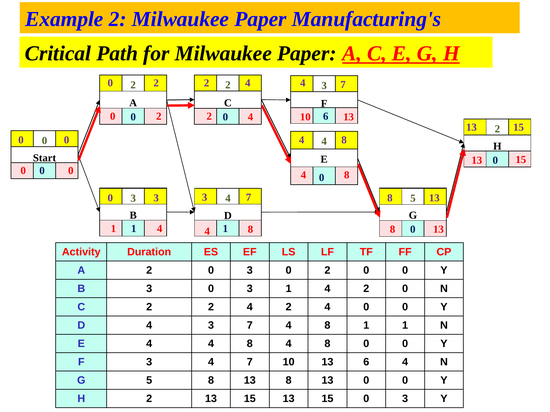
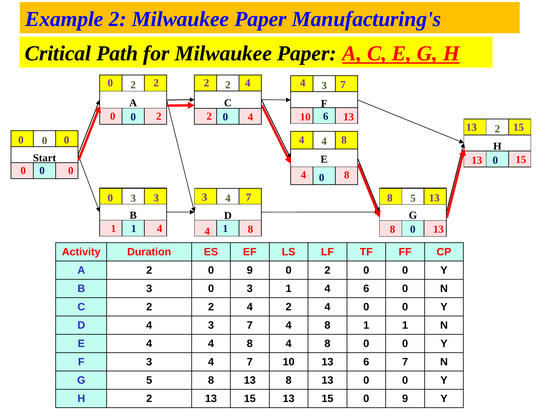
2 0 3: 3 -> 9 (250, 271)
3 1 4 2: 2 -> 6 (366, 289)
6 4: 4 -> 7 (405, 362)
15 0 3: 3 -> 9 (405, 399)
